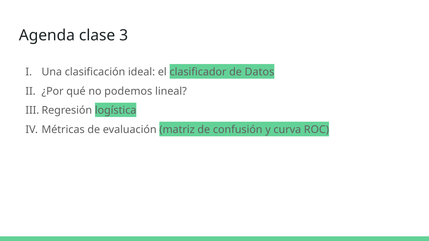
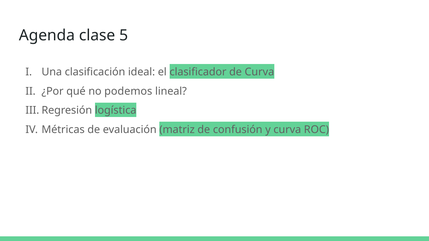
3: 3 -> 5 (124, 36)
de Datos: Datos -> Curva (259, 72)
